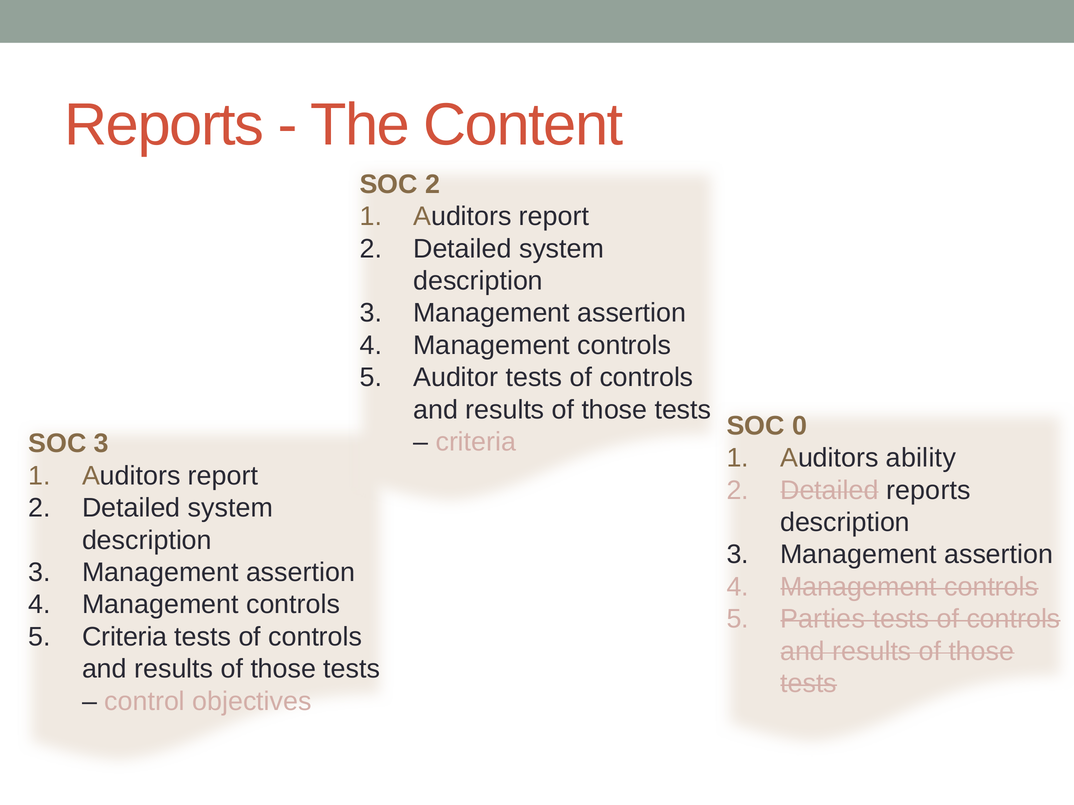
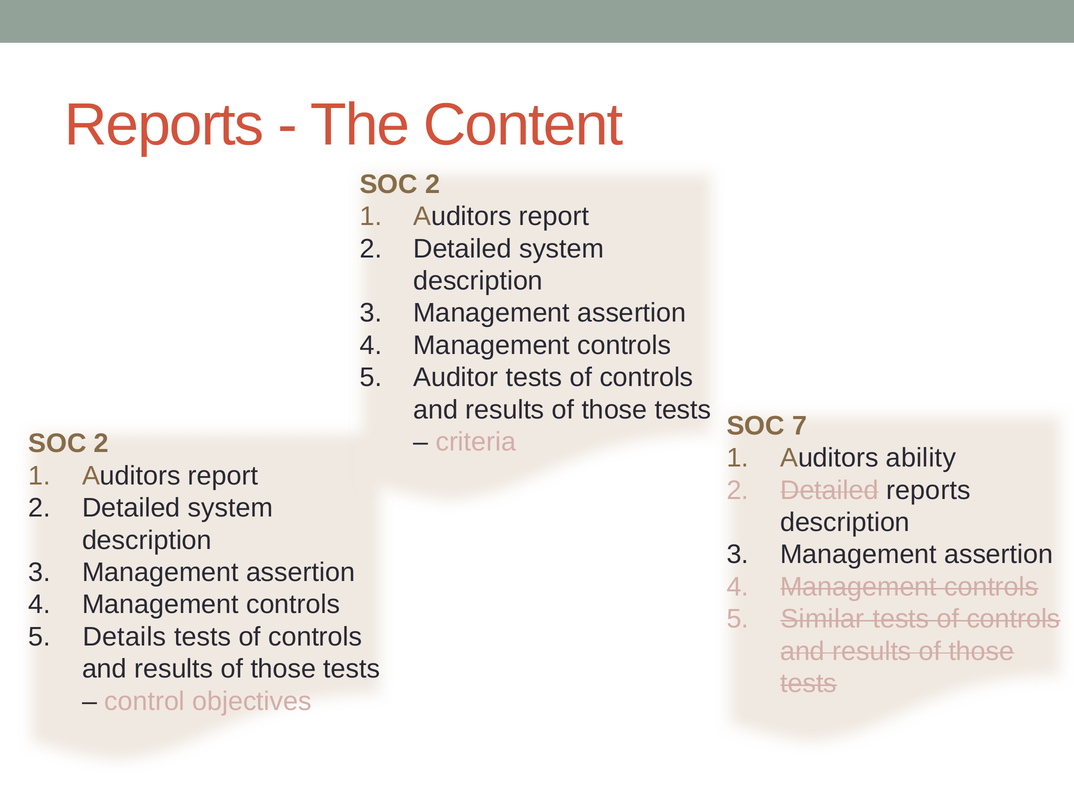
0: 0 -> 7 (799, 426)
3: 3 -> 2 (101, 444)
Parties: Parties -> Similar (823, 619)
Criteria: Criteria -> Details (124, 637)
